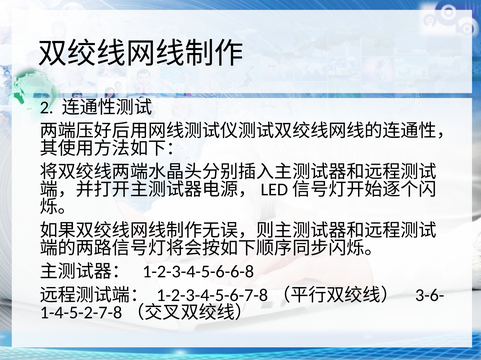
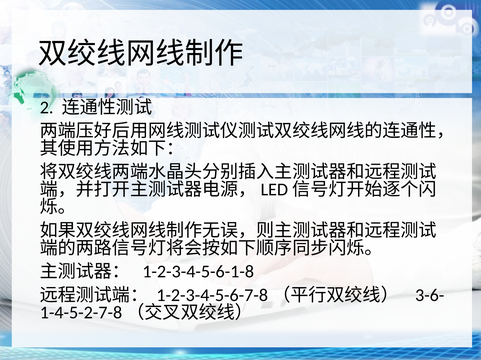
1-2-3-4-5-6-6-8: 1-2-3-4-5-6-6-8 -> 1-2-3-4-5-6-1-8 (198, 272)
